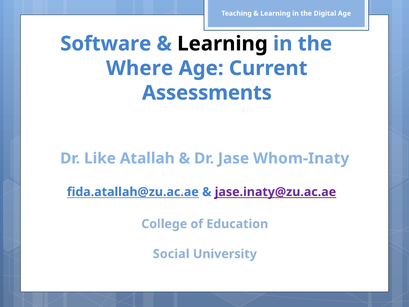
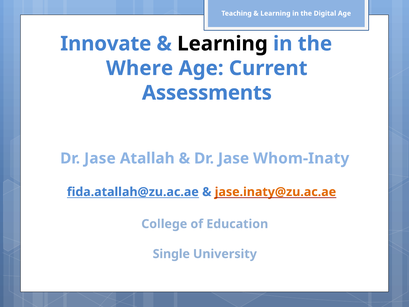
Software: Software -> Innovate (106, 44)
Like: Like -> Jase (100, 158)
jase.inaty@zu.ac.ae colour: purple -> orange (275, 192)
Social: Social -> Single (171, 254)
